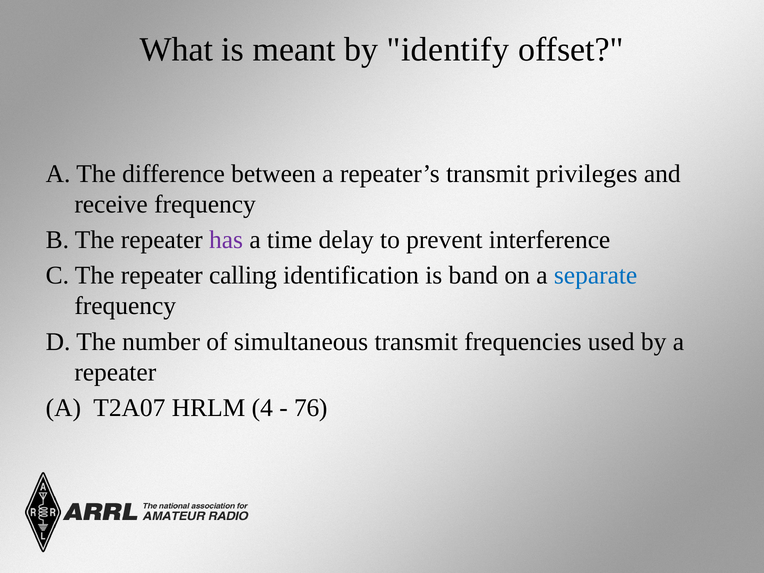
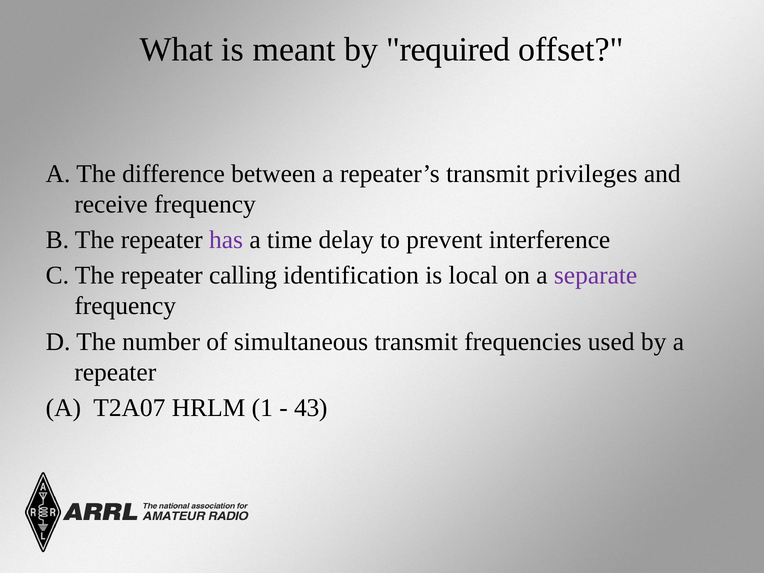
identify: identify -> required (448, 49)
band: band -> local (473, 275)
separate colour: blue -> purple (596, 275)
4: 4 -> 1 (262, 408)
76: 76 -> 43 (311, 408)
